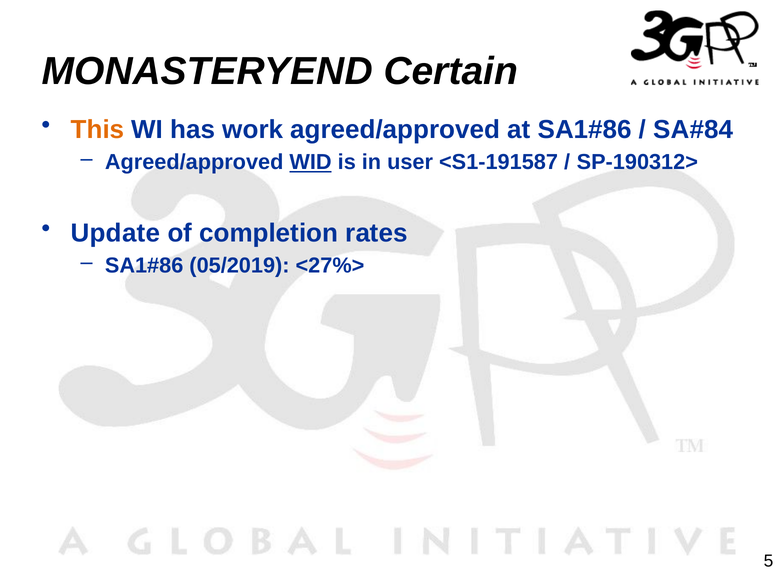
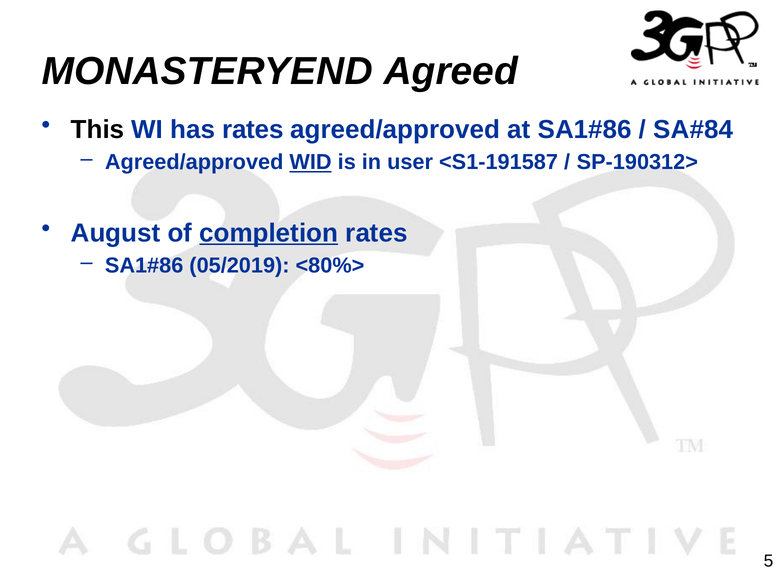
Certain: Certain -> Agreed (451, 72)
This colour: orange -> black (97, 130)
has work: work -> rates (253, 130)
Update: Update -> August (116, 233)
completion underline: none -> present (269, 233)
<27%>: <27%> -> <80%> (330, 265)
